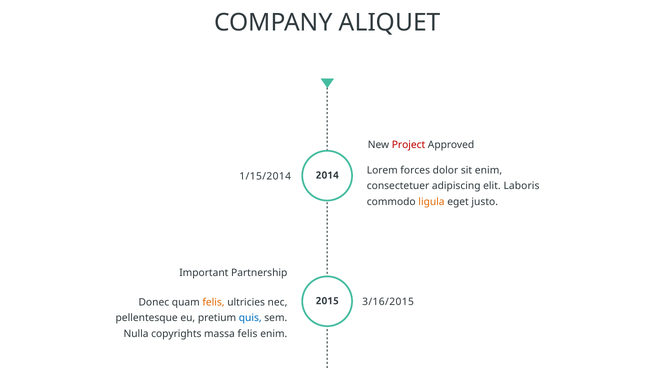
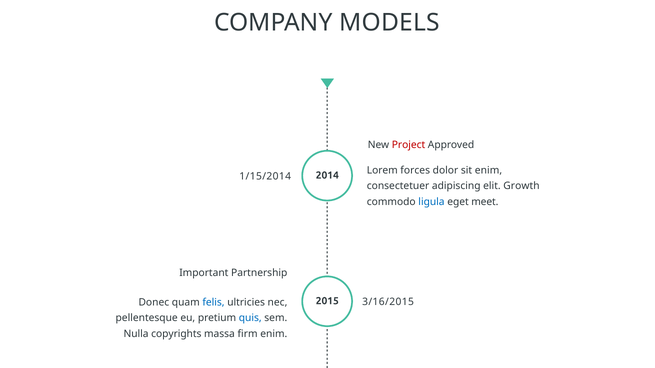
ALIQUET: ALIQUET -> MODELS (390, 23)
Laboris: Laboris -> Growth (522, 186)
ligula colour: orange -> blue (431, 202)
justo: justo -> meet (485, 202)
felis colour: orange -> blue (213, 302)
massa felis: felis -> firm (248, 334)
